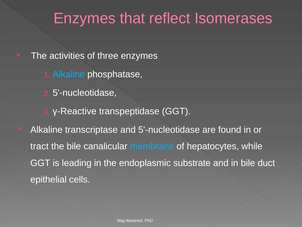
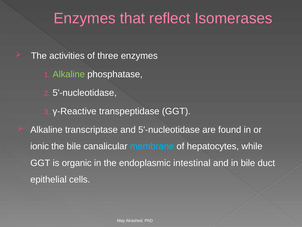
Alkaline colour: light blue -> light green (69, 74)
tract: tract -> ionic (40, 146)
leading: leading -> organic (77, 163)
substrate: substrate -> intestinal (192, 163)
